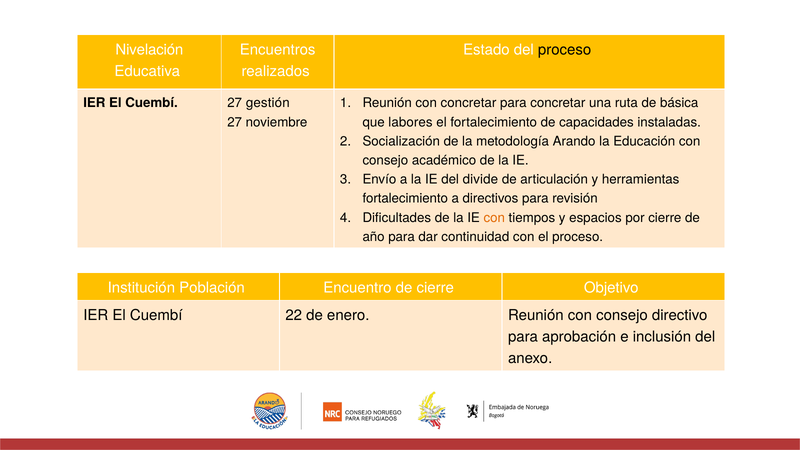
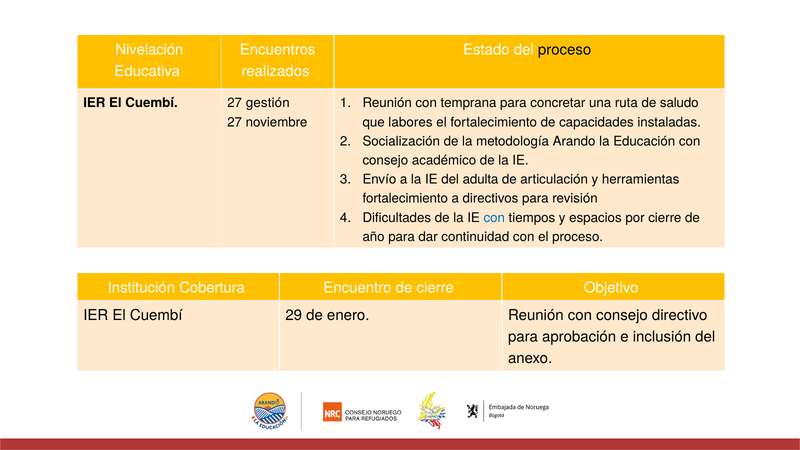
con concretar: concretar -> temprana (469, 103)
básica: básica -> saludo (679, 103)
divide: divide -> adulta (481, 179)
con colour: orange -> blue (494, 218)
Población: Población -> Cobertura (212, 288)
22: 22 -> 29 (294, 315)
